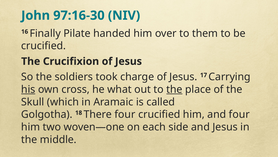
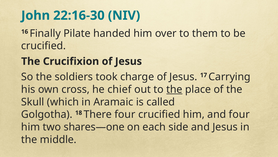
97:16-30: 97:16-30 -> 22:16-30 (79, 15)
his underline: present -> none (28, 89)
what: what -> chief (119, 89)
woven—one: woven—one -> shares—one (94, 127)
